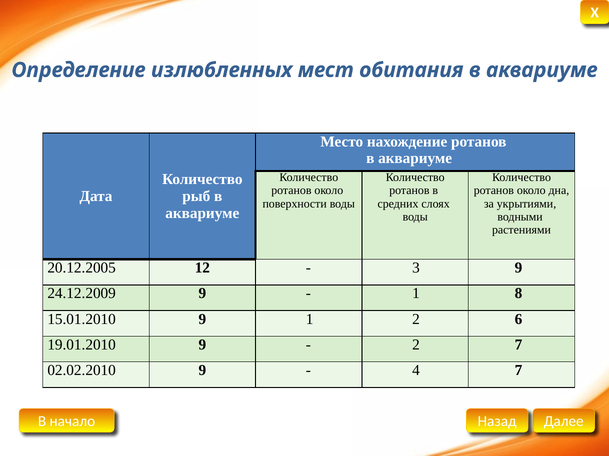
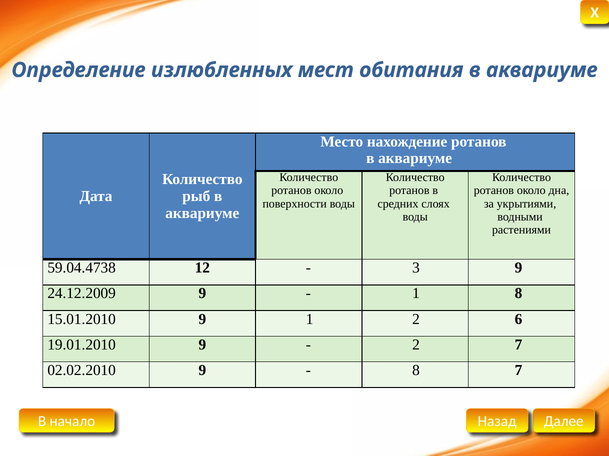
20.12.2005: 20.12.2005 -> 59.04.4738 (82, 268)
4: 4 -> 8 (416, 371)
